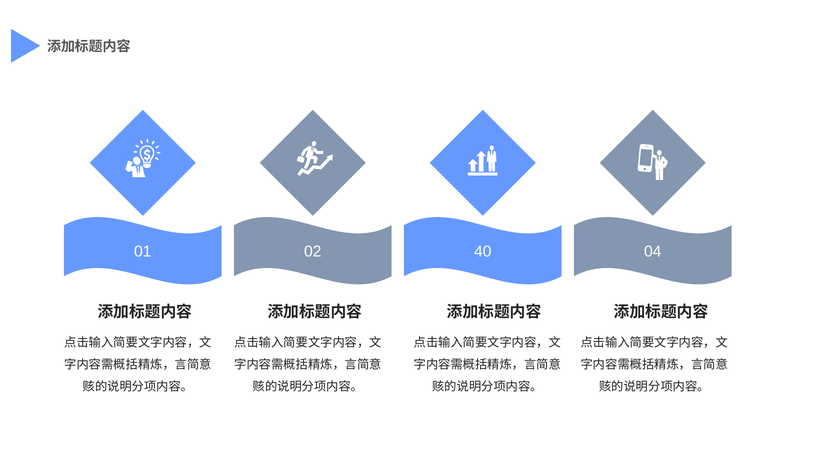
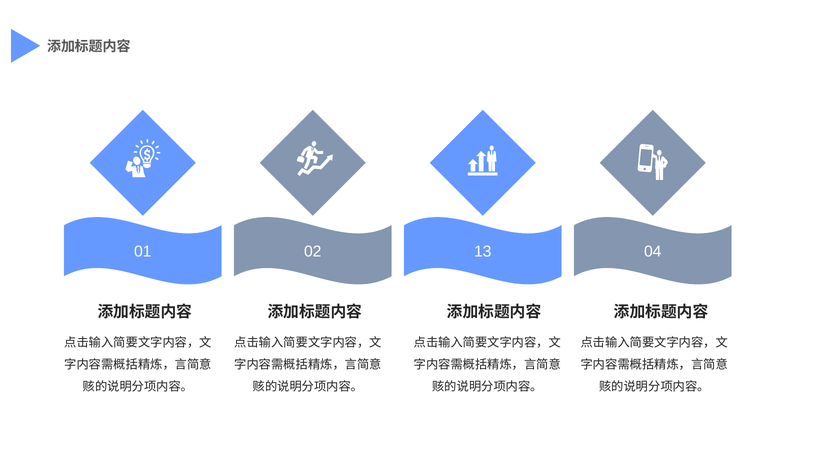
40: 40 -> 13 (483, 252)
